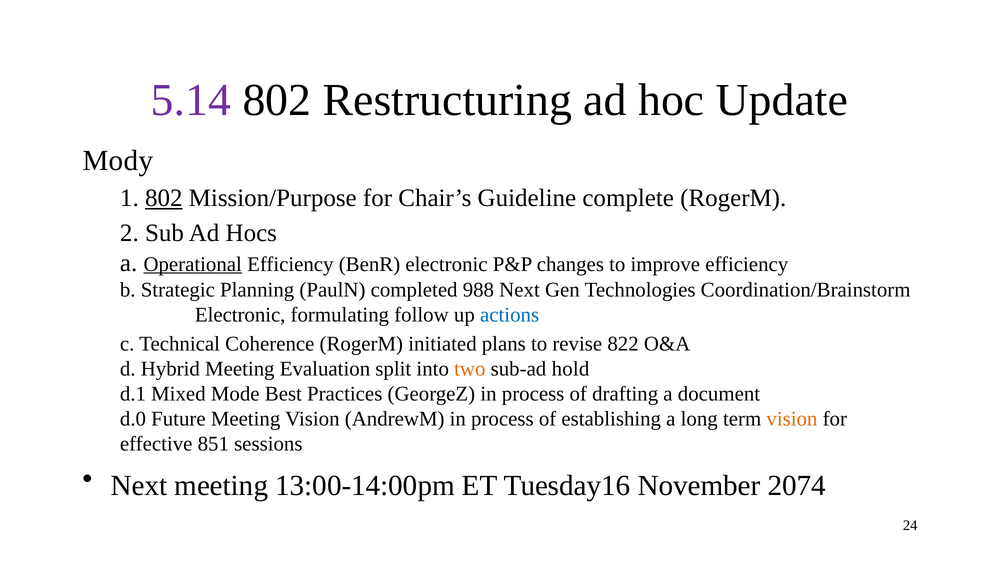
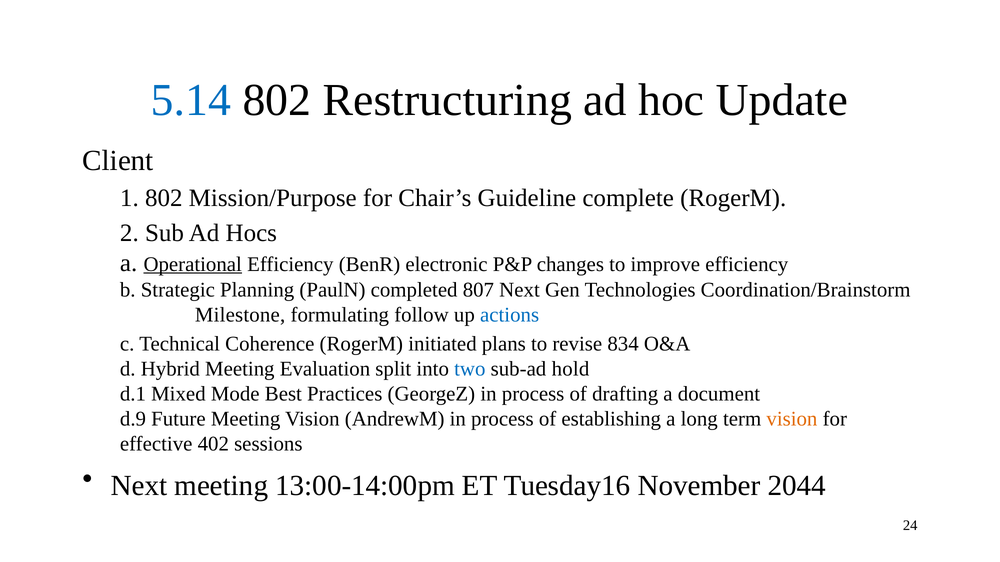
5.14 colour: purple -> blue (191, 100)
Mody: Mody -> Client (118, 161)
802 underline: present -> none (164, 198)
988: 988 -> 807 (478, 290)
Electronic: Electronic -> Milestone (240, 315)
822: 822 -> 834 (623, 344)
two colour: orange -> blue (470, 369)
d.0: d.0 -> d.9 (133, 419)
851: 851 -> 402 (213, 444)
2074: 2074 -> 2044 (797, 486)
